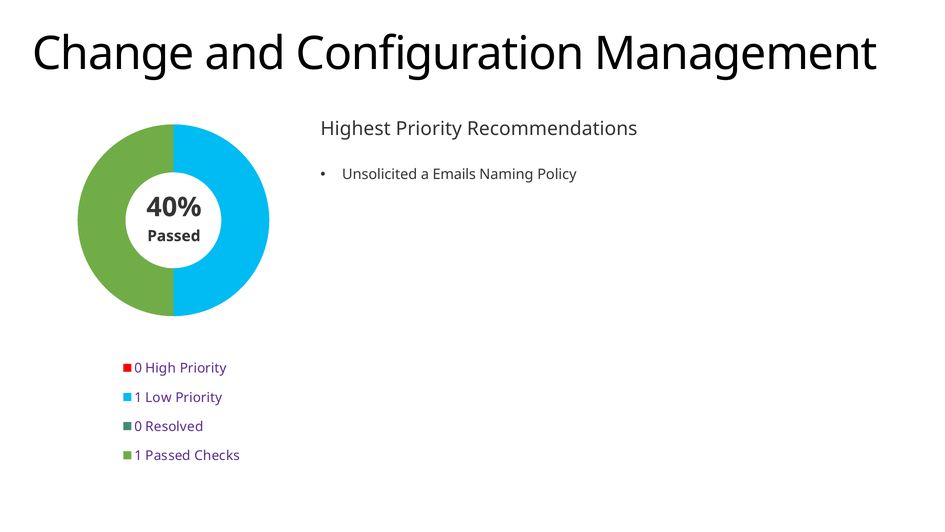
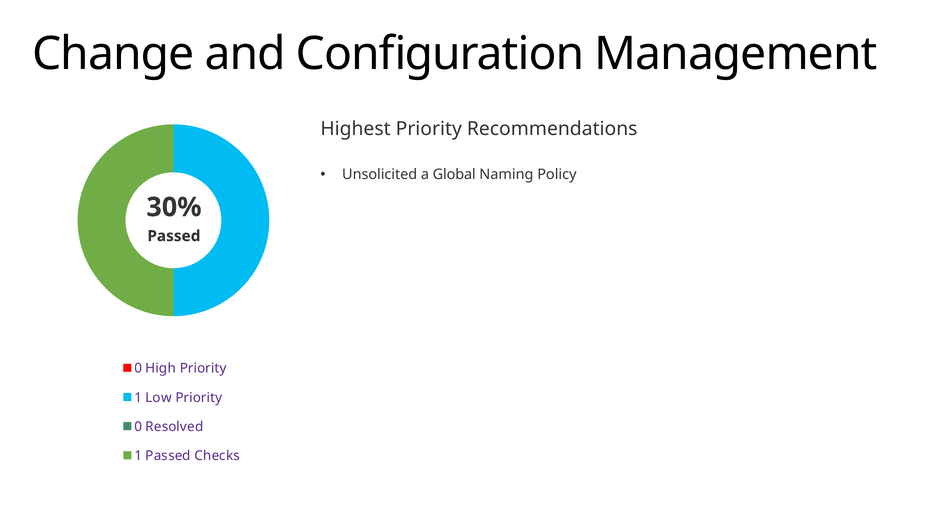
Emails: Emails -> Global (454, 174)
40%: 40% -> 30% (174, 207)
